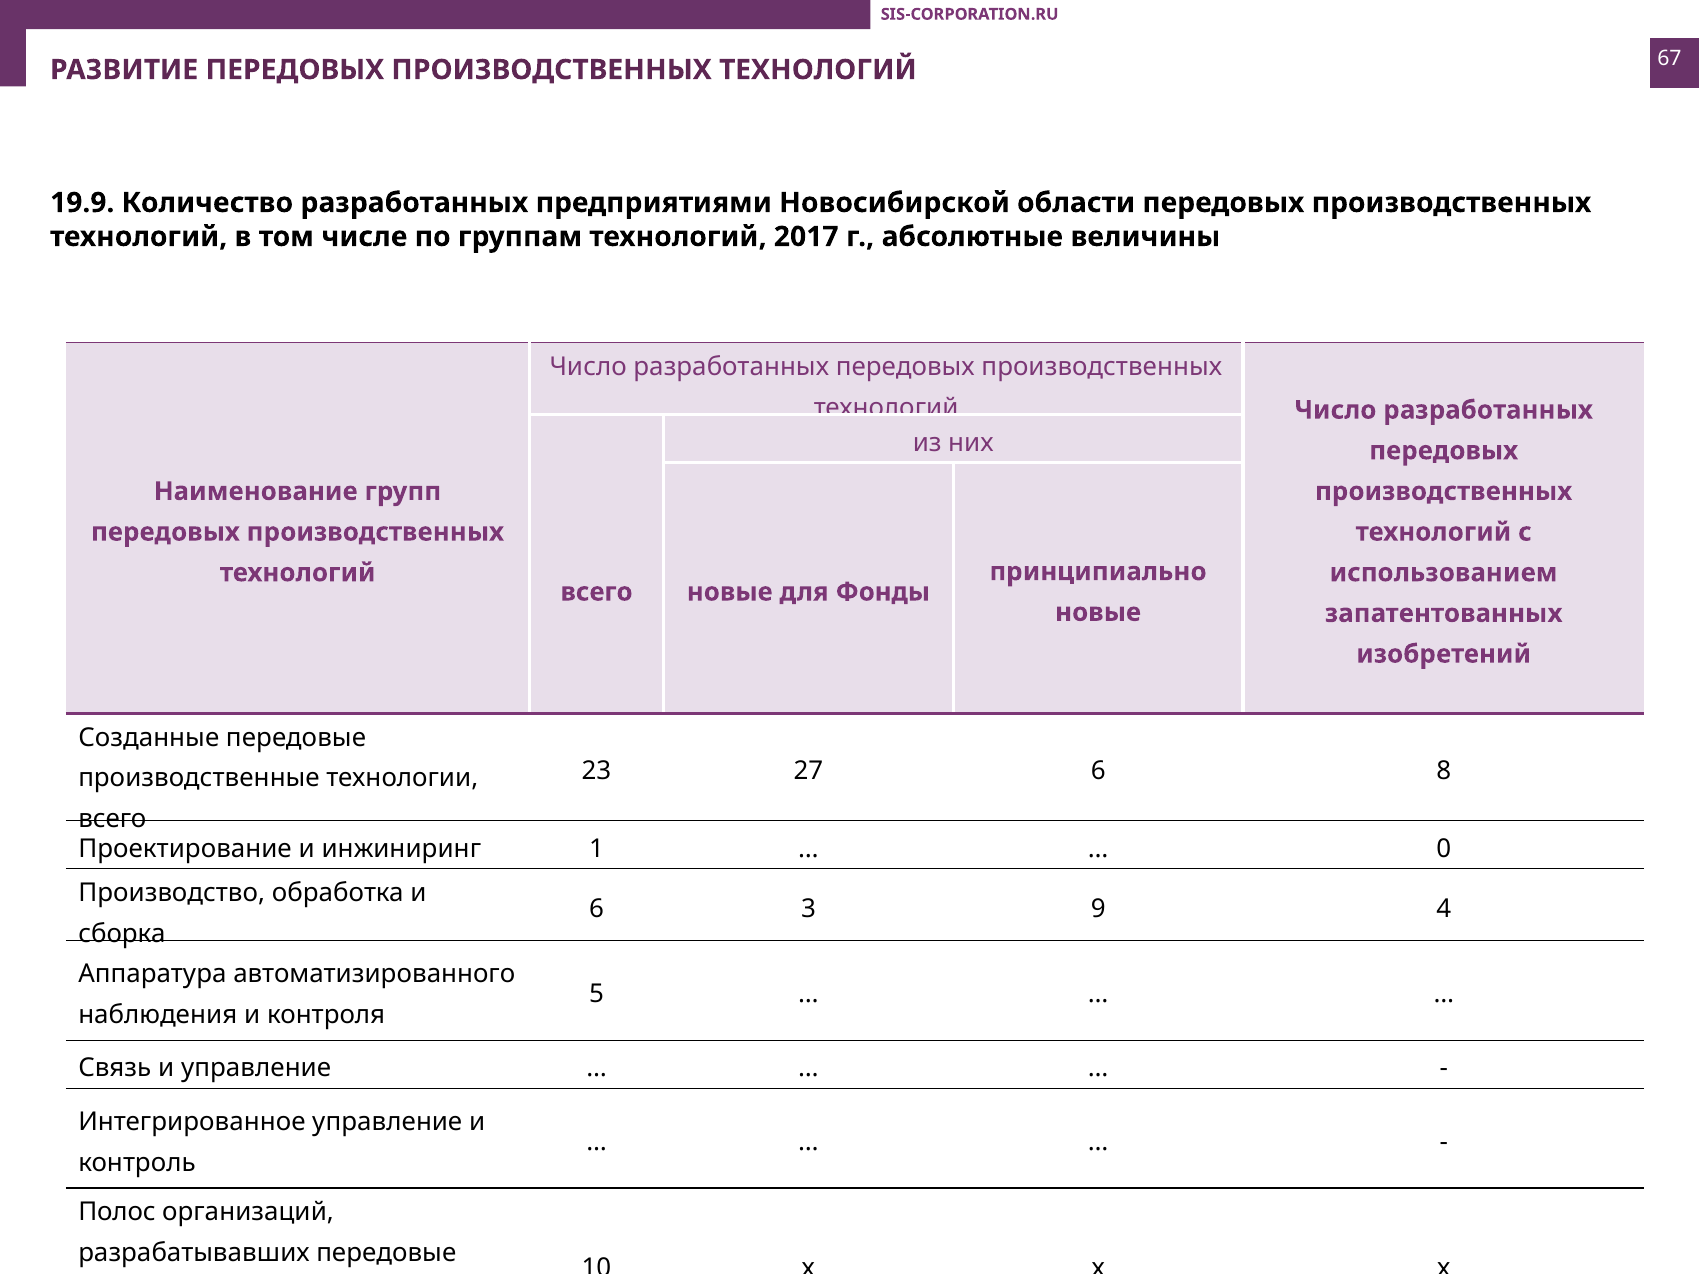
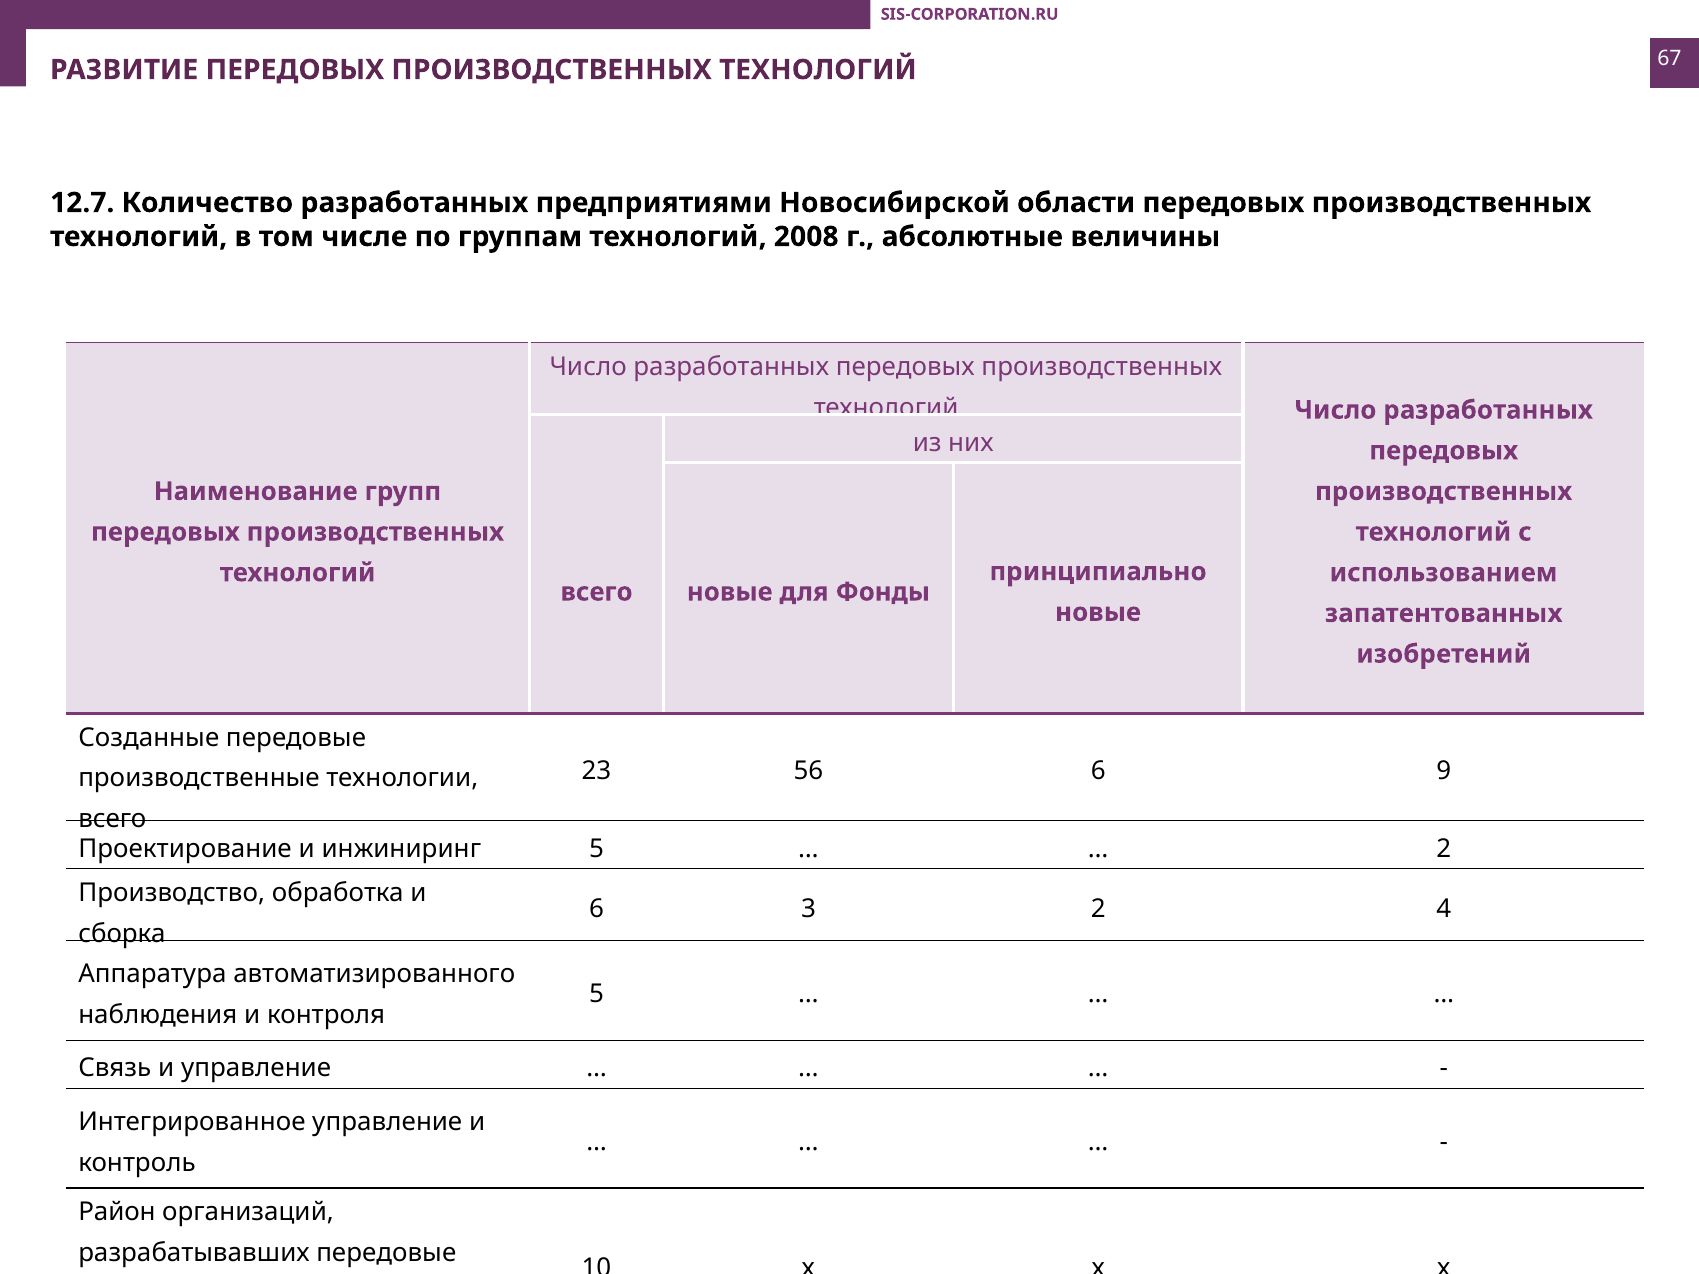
19.9: 19.9 -> 12.7 (82, 203)
2017: 2017 -> 2008 (806, 237)
27: 27 -> 56 (808, 771)
8: 8 -> 9 (1444, 771)
инжиниринг 1: 1 -> 5 (597, 849)
0: 0 -> 2 (1444, 849)
3 9: 9 -> 2 (1098, 909)
Полос: Полос -> Район (117, 1213)
